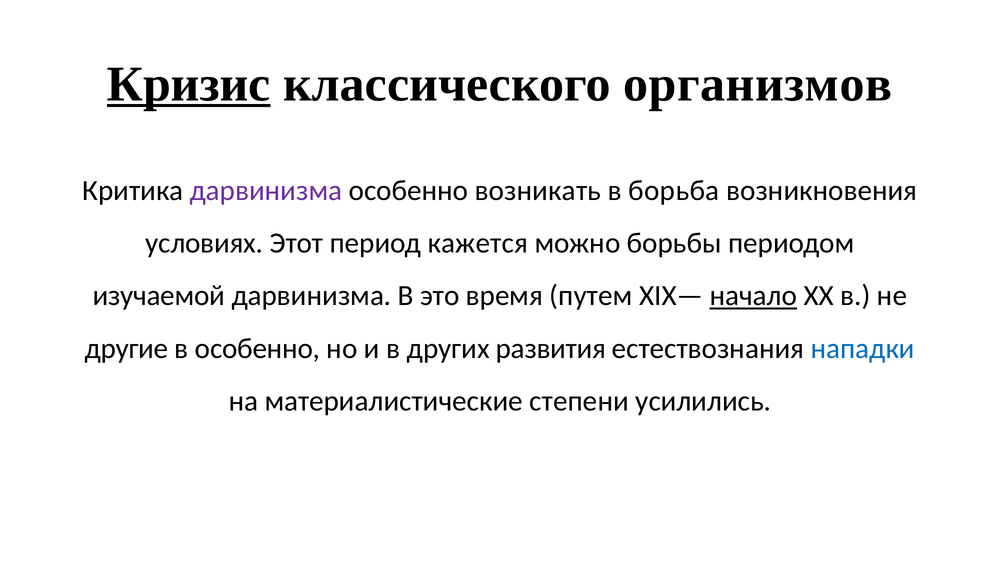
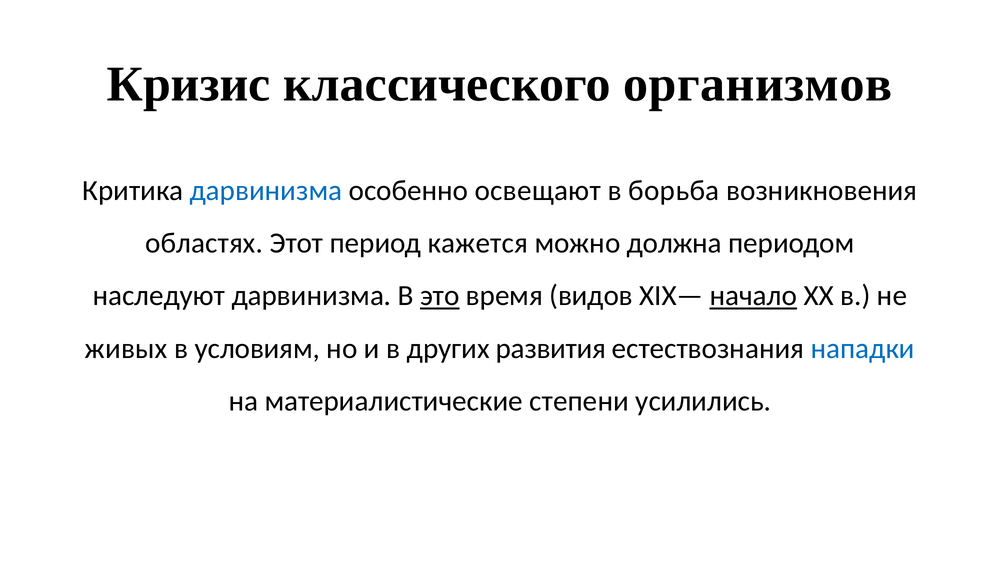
Кризис underline: present -> none (189, 84)
дарвинизма colour: purple -> blue (266, 191)
возникать: возникать -> освещают (538, 191)
условиях: условиях -> областях (204, 243)
борьбы: борьбы -> должна (674, 243)
изучаемой: изучаемой -> наследуют (159, 296)
это underline: none -> present (440, 296)
путем: путем -> видов (591, 296)
другие: другие -> живых (126, 348)
в особенно: особенно -> условиям (257, 348)
